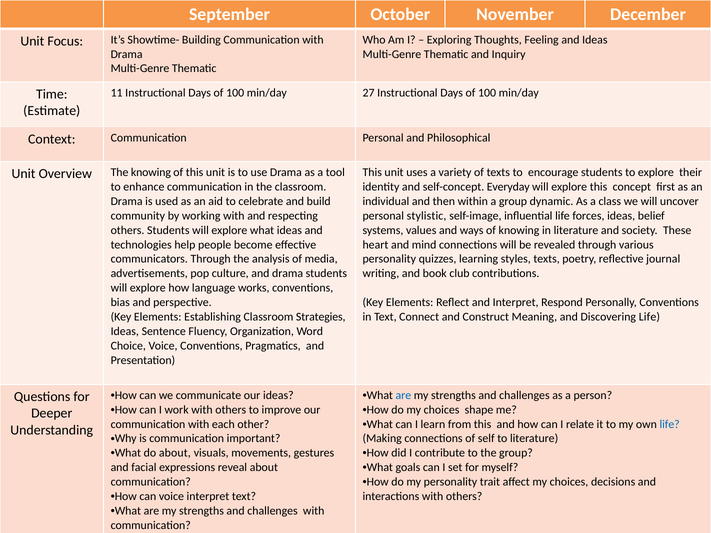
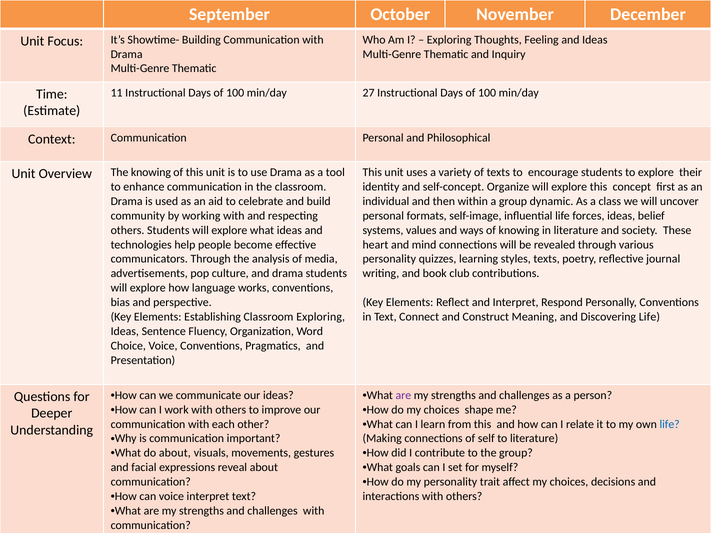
Everyday: Everyday -> Organize (508, 187)
stylistic: stylistic -> formats (427, 216)
Classroom Strategies: Strategies -> Exploring (321, 317)
are colour: blue -> purple (403, 395)
